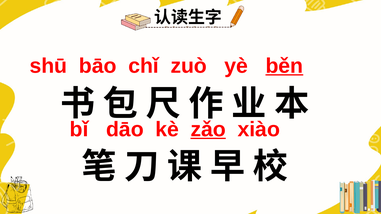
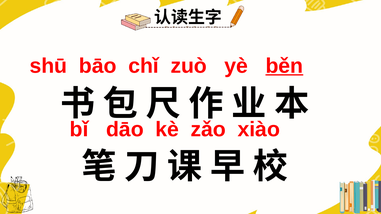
zǎo underline: present -> none (208, 130)
